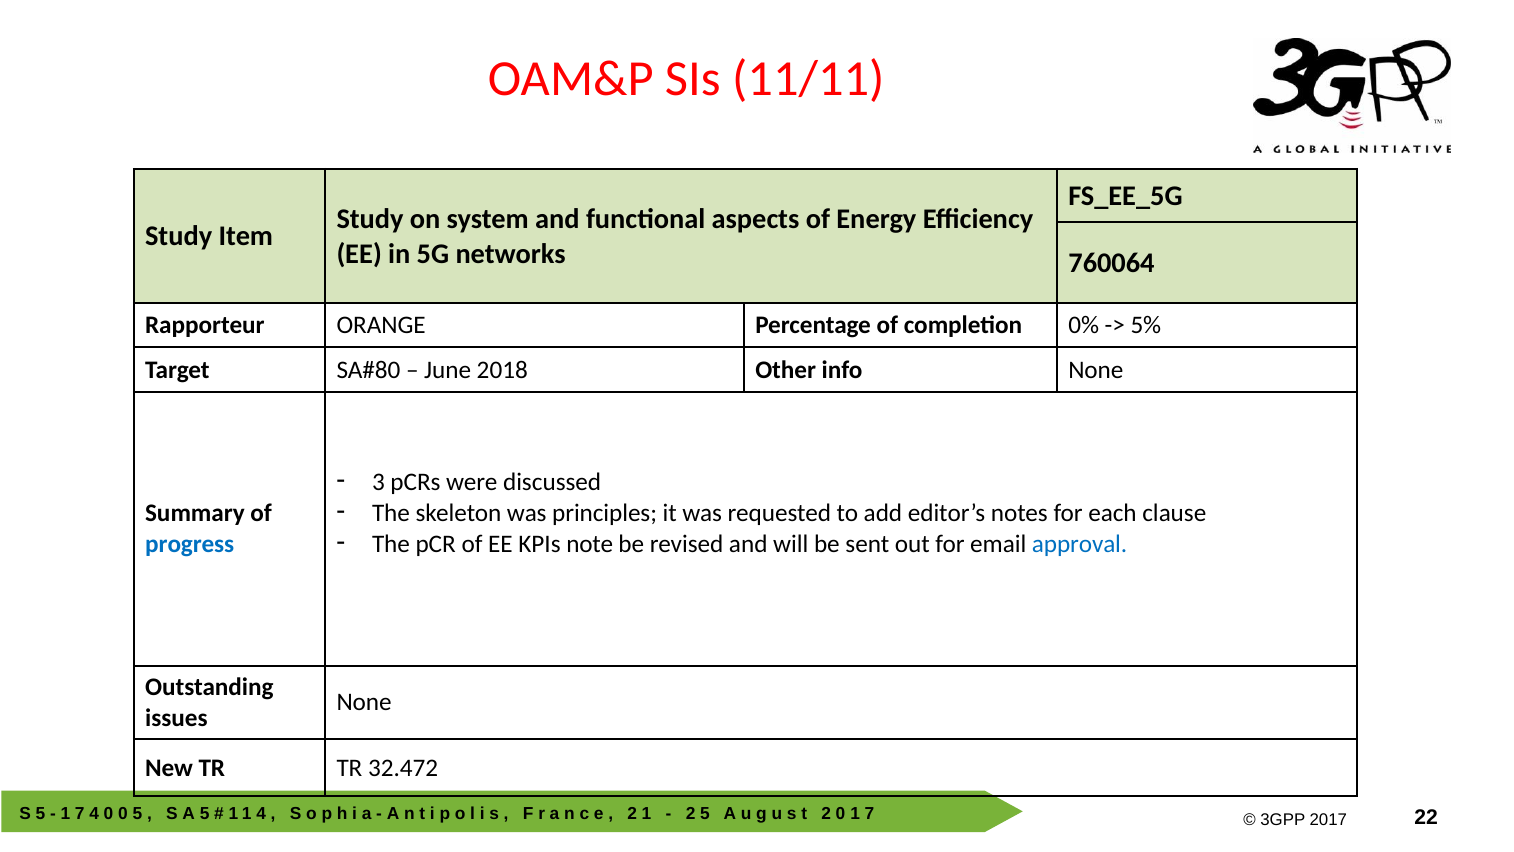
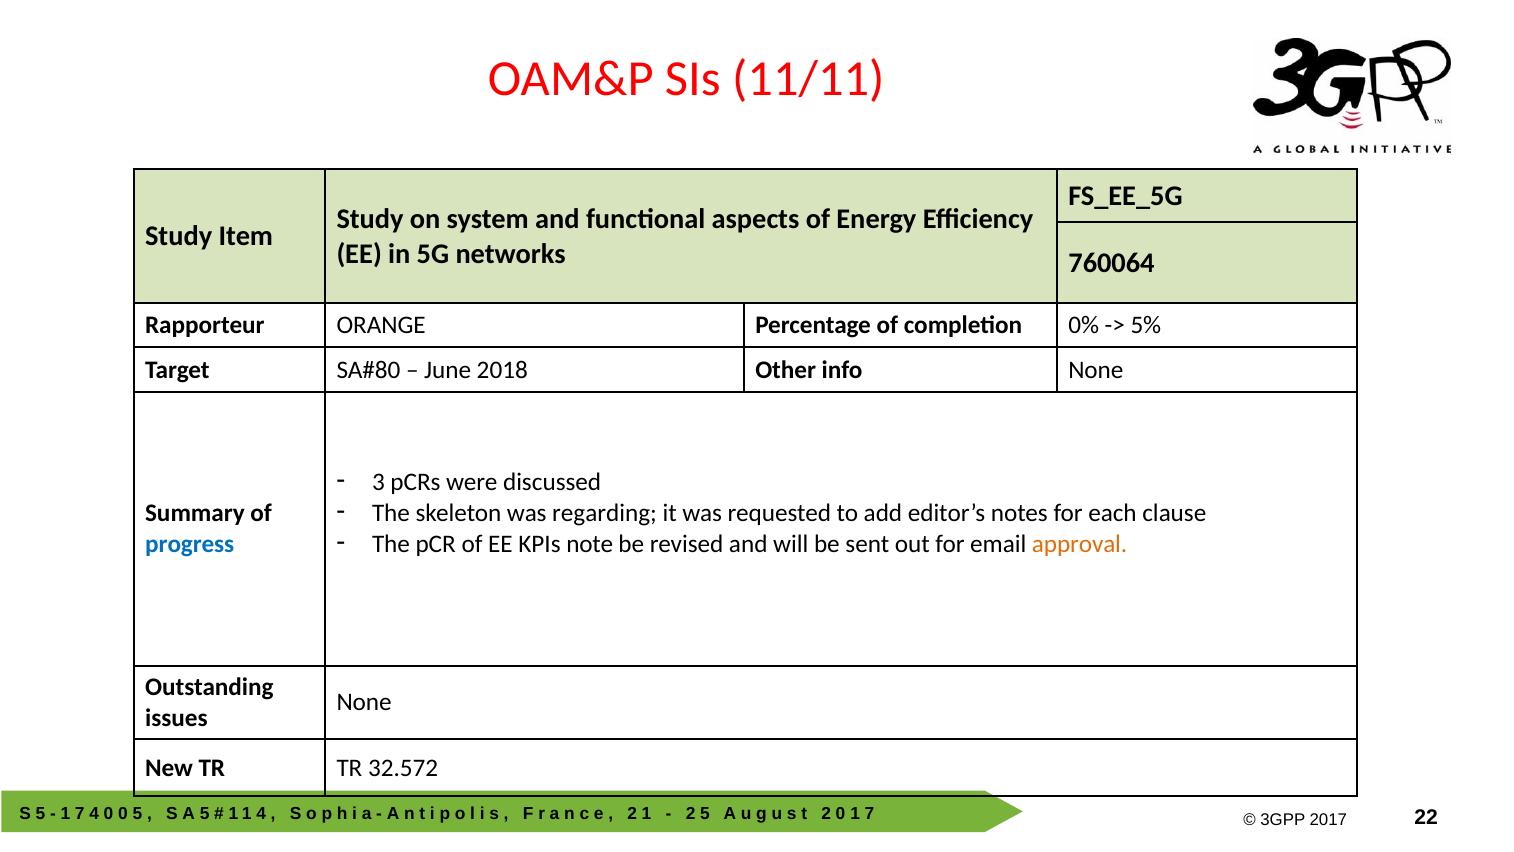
principles: principles -> regarding (605, 513)
approval colour: blue -> orange (1080, 544)
32.472: 32.472 -> 32.572 (403, 767)
